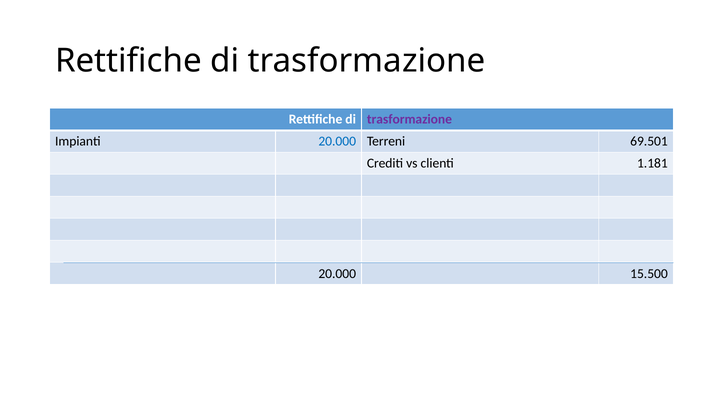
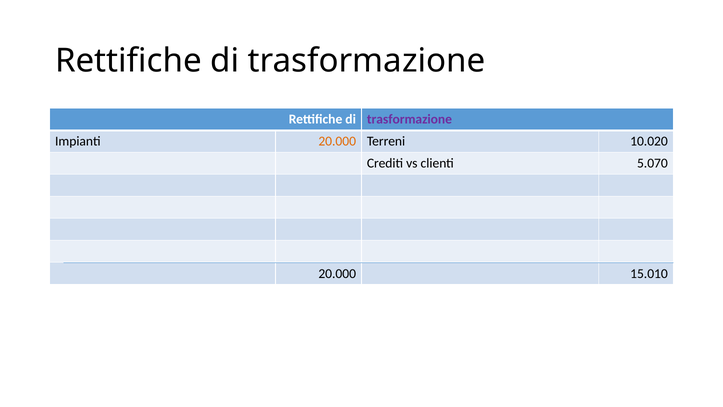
20.000 colour: blue -> orange (337, 141)
69.501: 69.501 -> 10.020 (649, 141)
1.181: 1.181 -> 5.070 (652, 163)
15.500: 15.500 -> 15.010 (649, 273)
